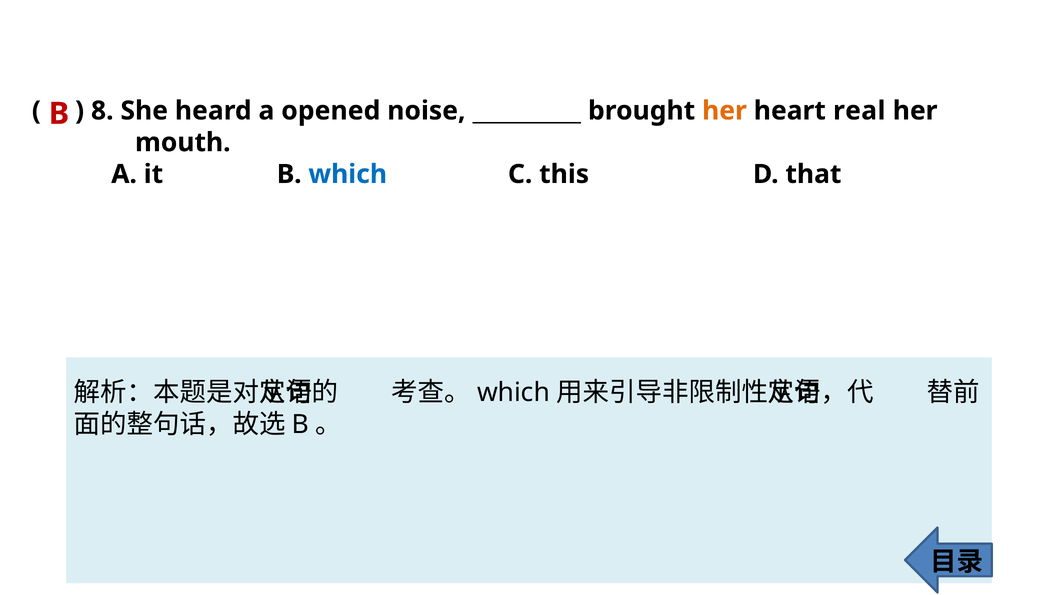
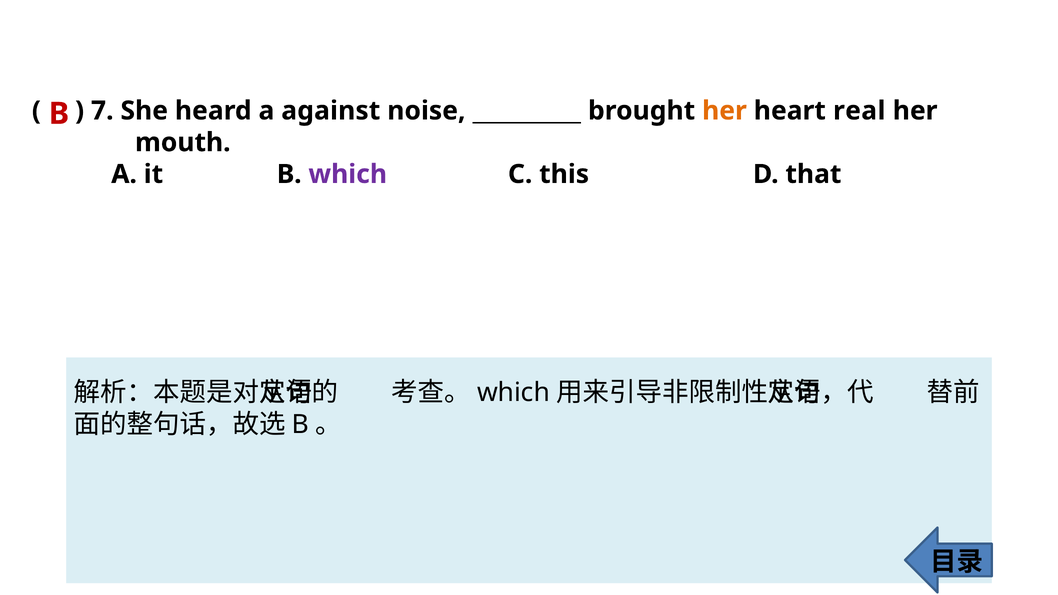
8: 8 -> 7 (102, 111)
opened: opened -> against (331, 111)
which colour: blue -> purple (348, 174)
